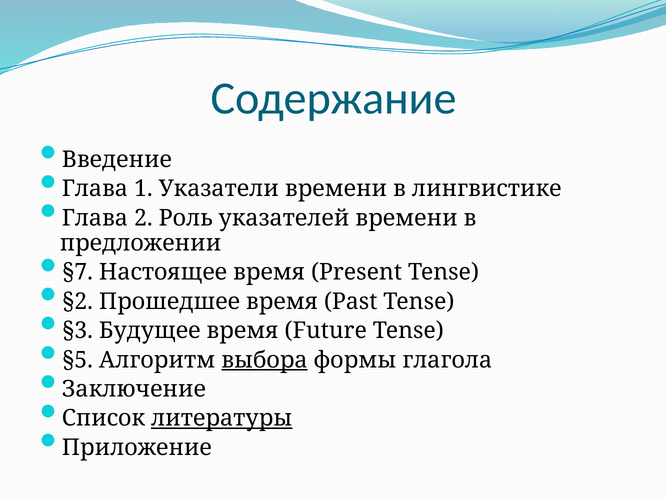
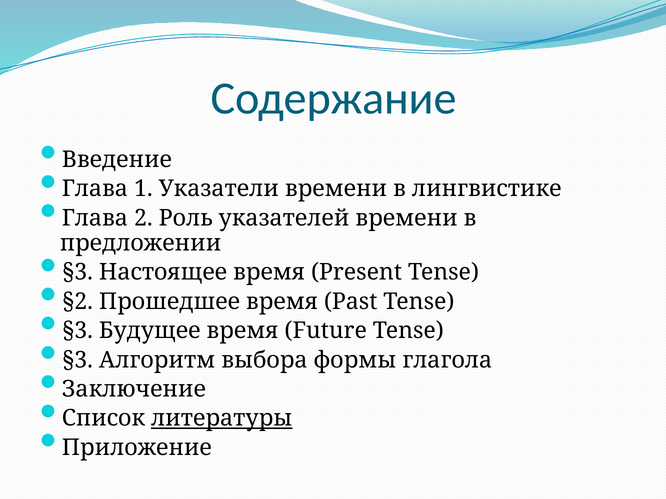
§7: §7 -> §3 (77, 272)
§5: §5 -> §3 (77, 360)
выбора underline: present -> none (264, 360)
